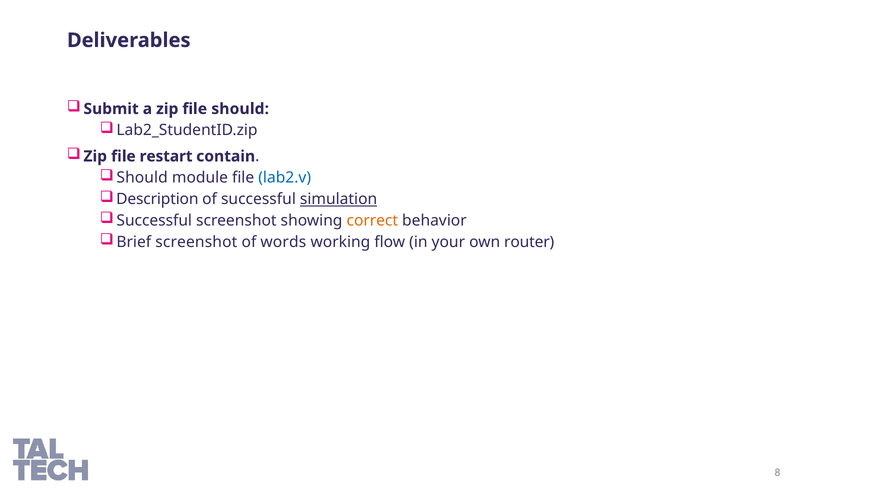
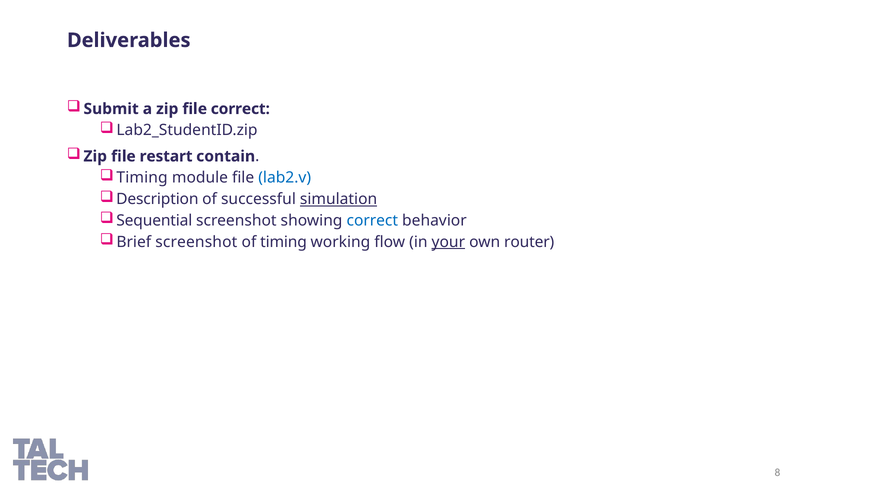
file should: should -> correct (240, 109)
Should: Should -> Timing (142, 178)
Successful: Successful -> Sequential (154, 221)
correct colour: orange -> blue (372, 221)
of words: words -> timing (284, 242)
your underline: none -> present (448, 242)
